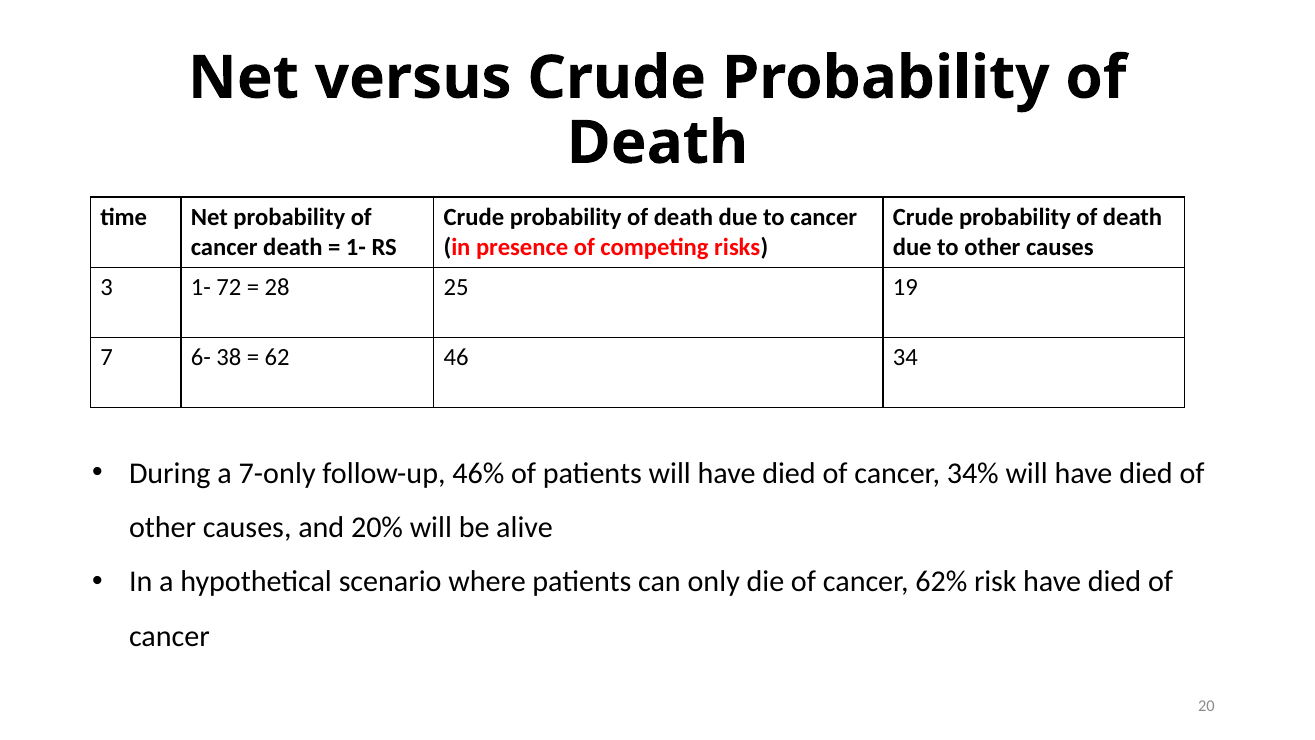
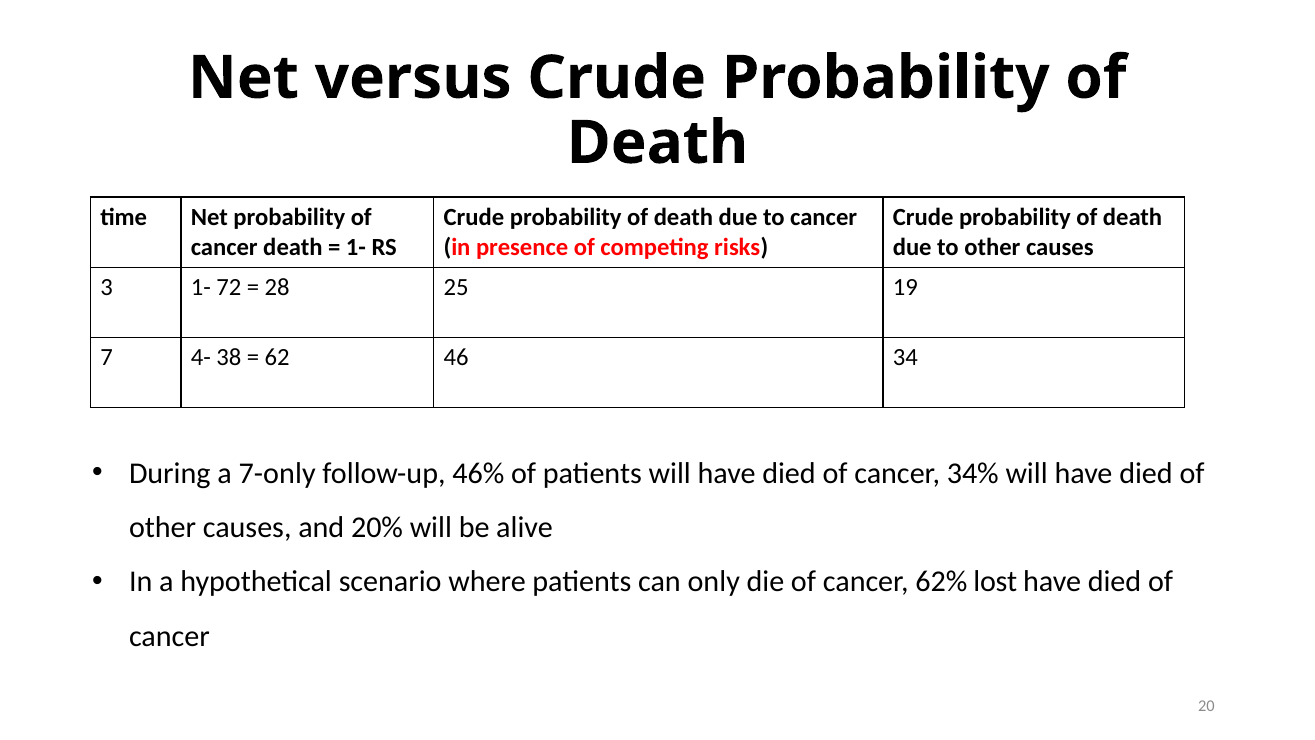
6-: 6- -> 4- (201, 357)
risk: risk -> lost (995, 582)
